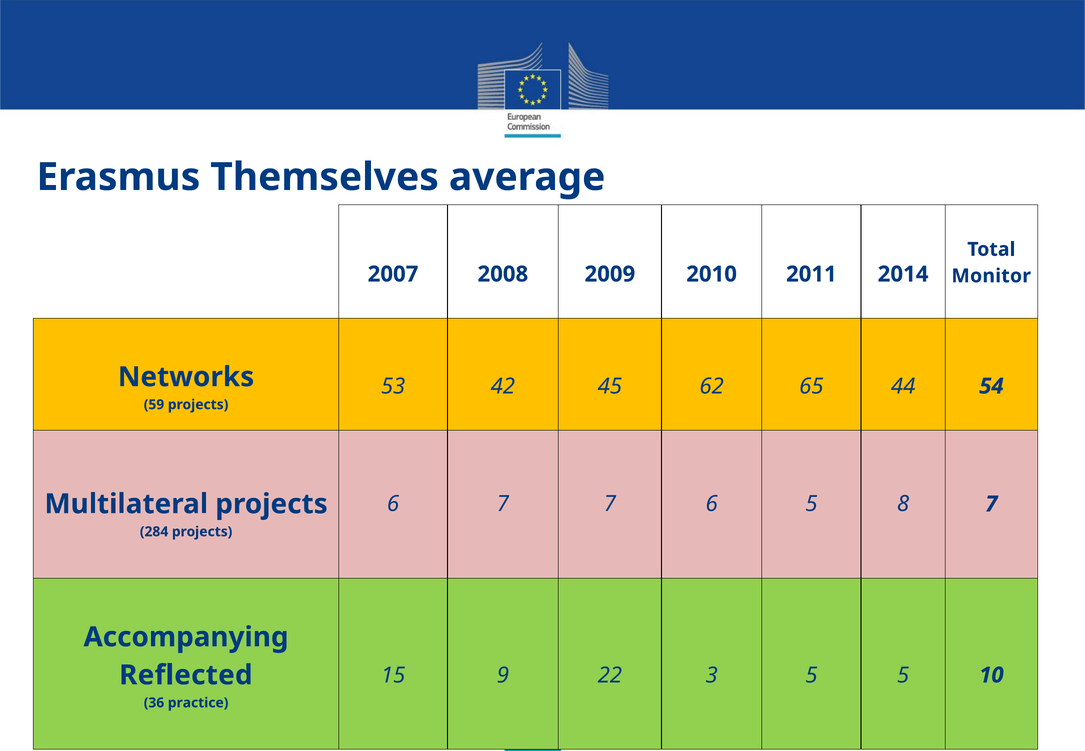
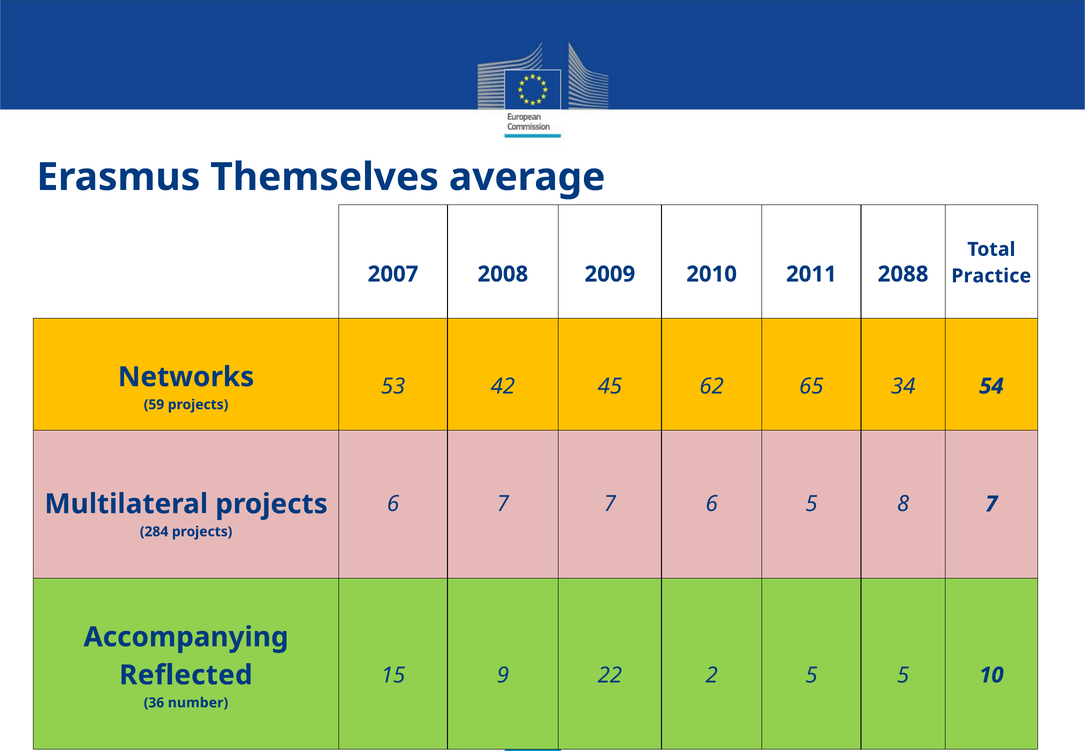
2014: 2014 -> 2088 (903, 274)
Monitor: Monitor -> Practice (991, 276)
44: 44 -> 34 (903, 386)
3: 3 -> 2 (712, 675)
practice: practice -> number (198, 703)
